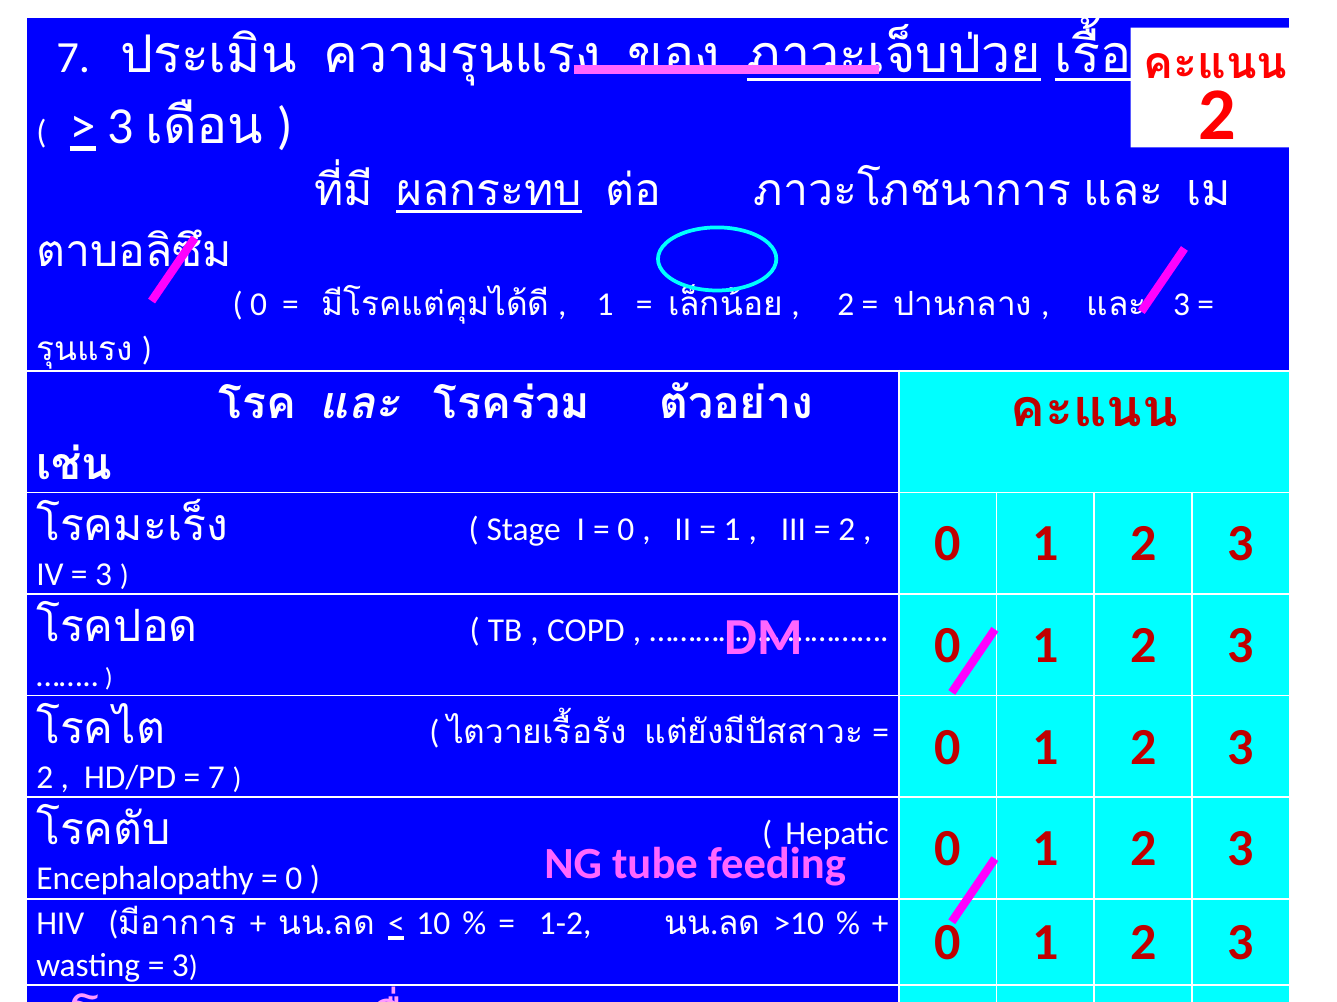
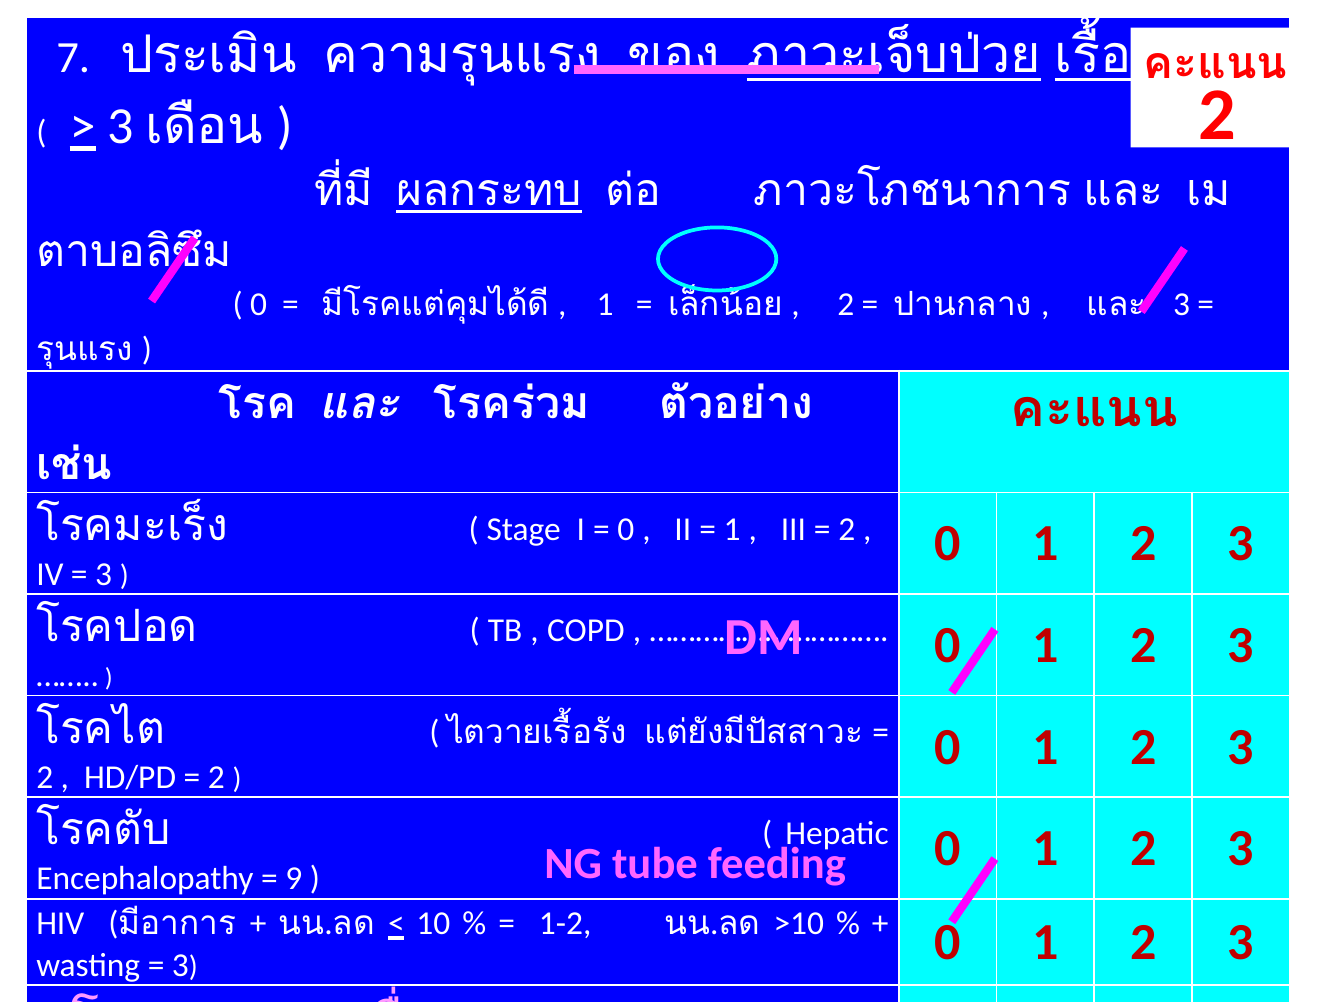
7: 7 -> 2 (216, 778)
0: 0 -> 9 (294, 880)
